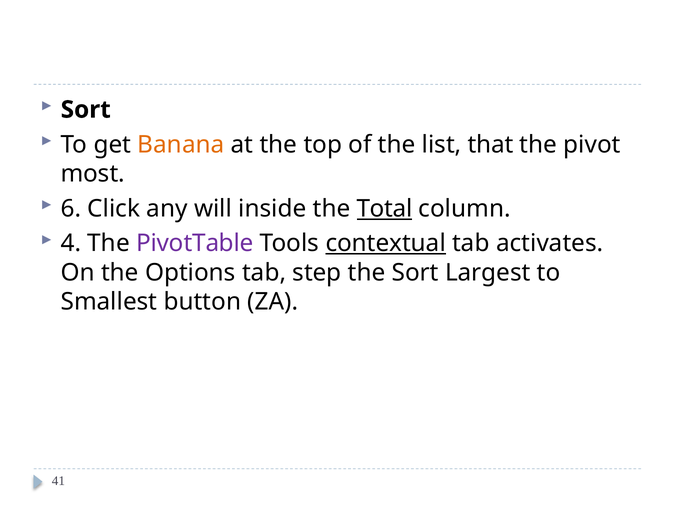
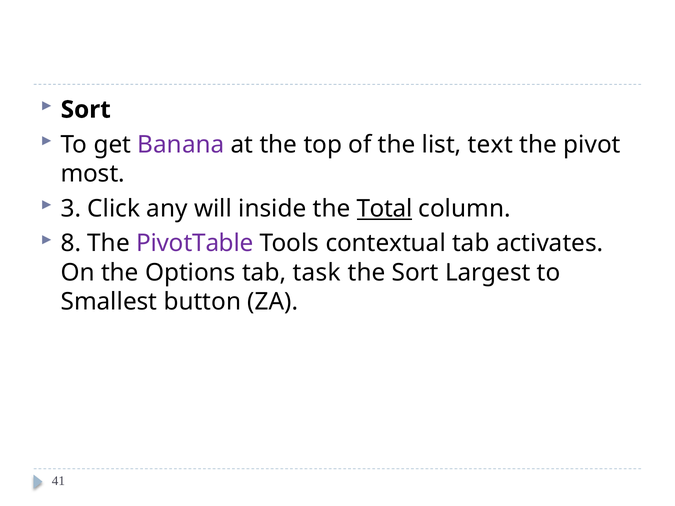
Banana colour: orange -> purple (181, 145)
that: that -> text (490, 145)
6: 6 -> 3 (71, 209)
4: 4 -> 8 (71, 244)
contextual underline: present -> none (386, 244)
step: step -> task (317, 273)
